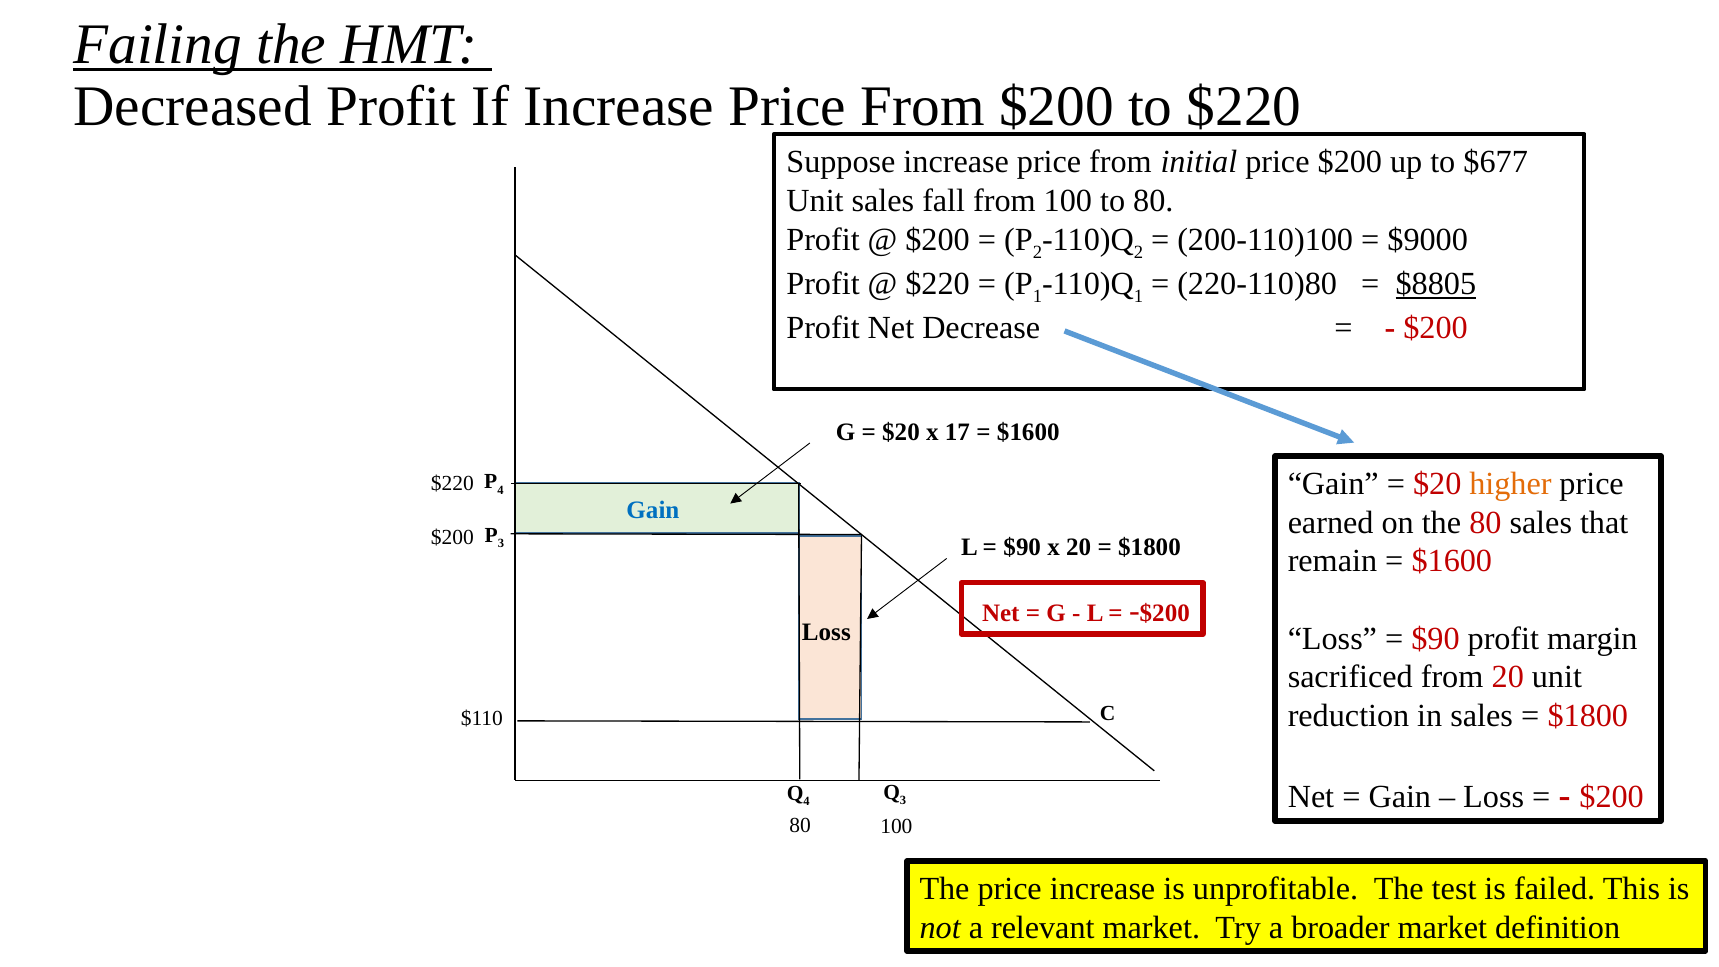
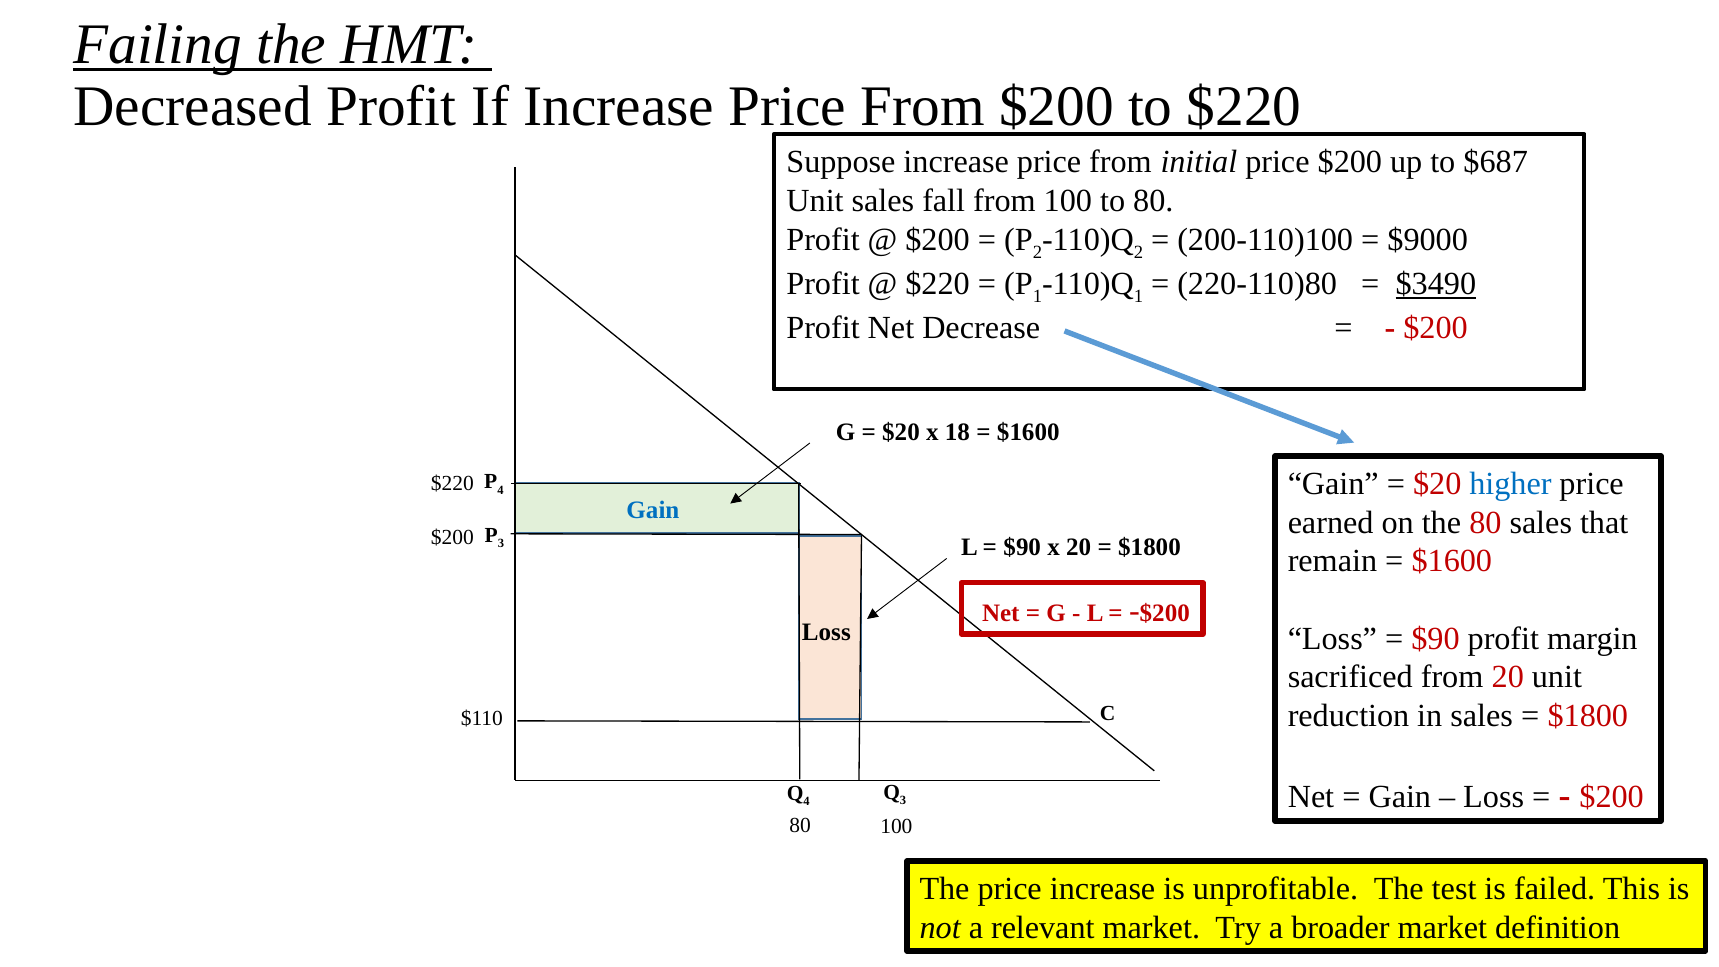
$677: $677 -> $687 (1496, 162)
$8805: $8805 -> $3490 (1436, 283)
17: 17 -> 18 (957, 433)
higher colour: orange -> blue (1510, 484)
